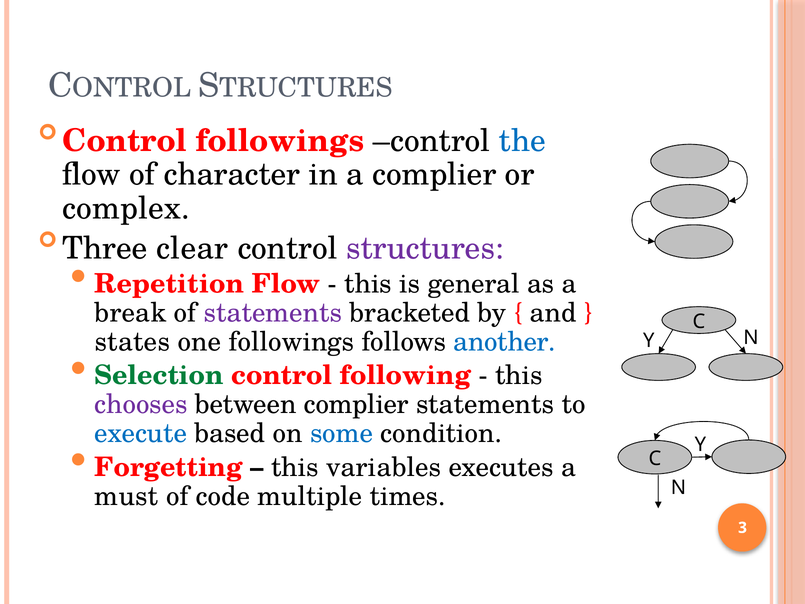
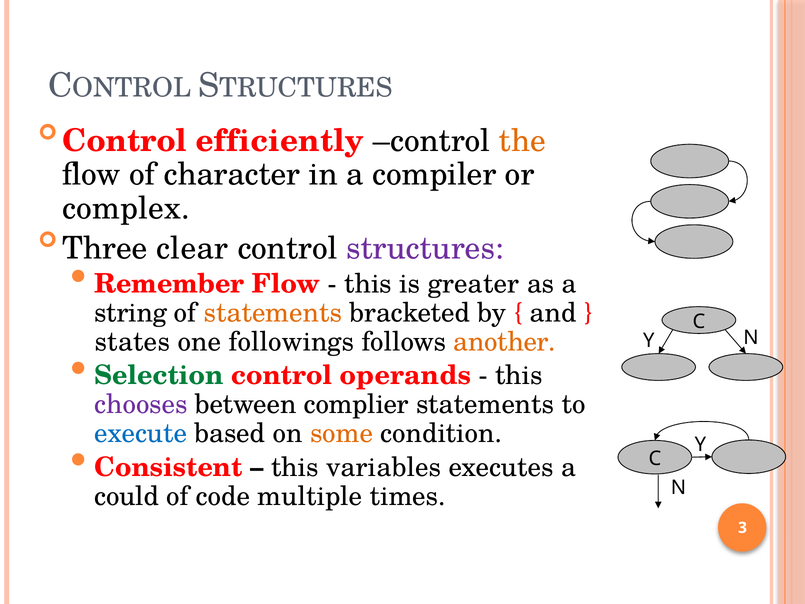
Control followings: followings -> efficiently (280, 141)
the colour: blue -> orange (522, 141)
a complier: complier -> compiler (434, 174)
Repetition: Repetition -> Remember (169, 284)
general: general -> greater (473, 284)
break: break -> string (131, 313)
statements colour: purple -> orange (273, 313)
another colour: blue -> orange (505, 342)
following: following -> operands (405, 375)
some colour: blue -> orange (342, 433)
Forgetting: Forgetting -> Consistent (169, 467)
must: must -> could (127, 496)
